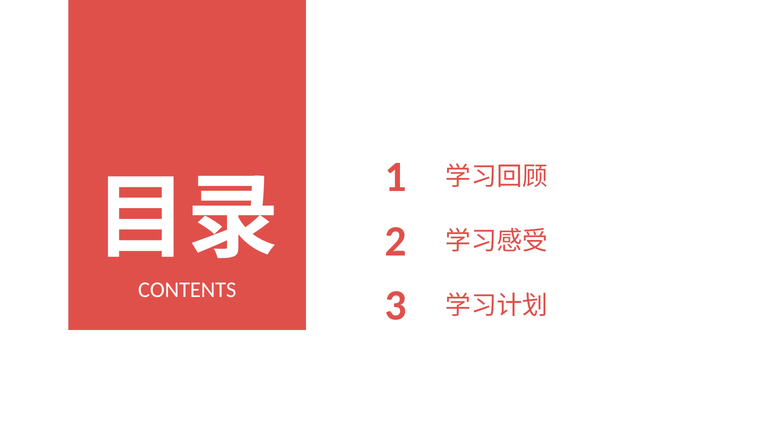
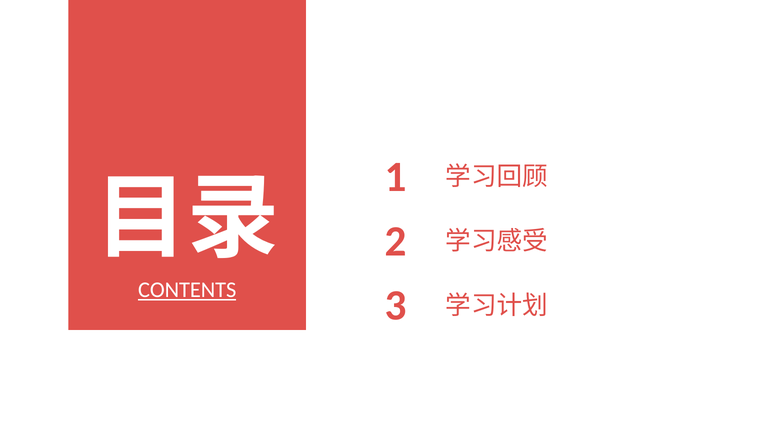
CONTENTS underline: none -> present (187, 290)
